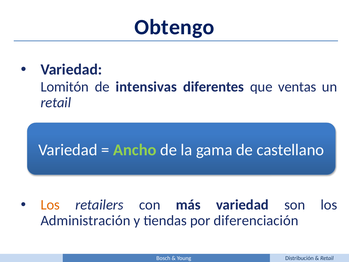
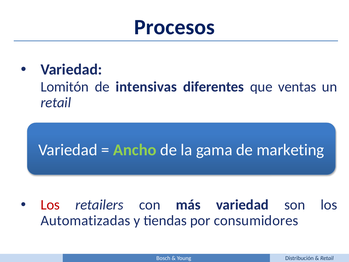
Obtengo: Obtengo -> Procesos (174, 27)
castellano: castellano -> marketing (290, 150)
Los colour: orange -> red (50, 205)
Administración: Administración -> Automatizadas (85, 220)
diferenciación: diferenciación -> consumidores (256, 220)
